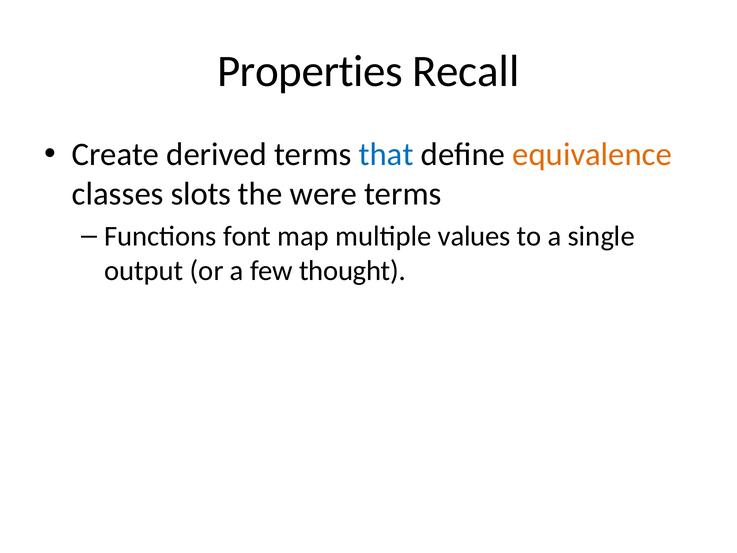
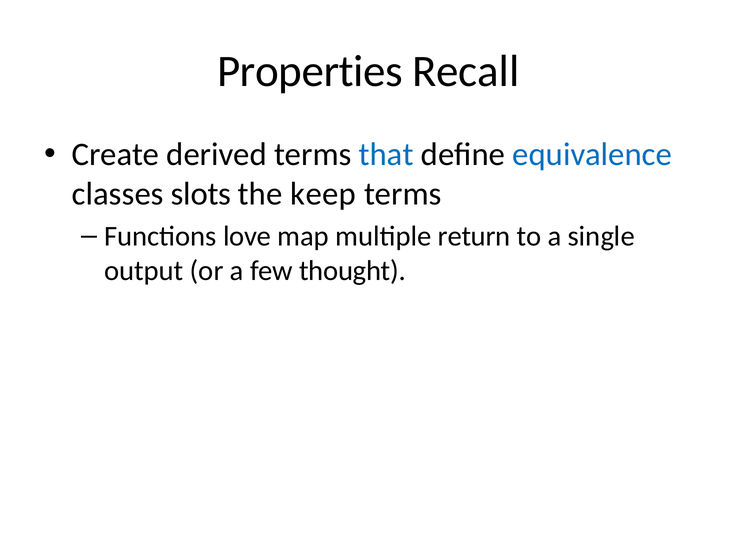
equivalence colour: orange -> blue (592, 155)
were: were -> keep (323, 194)
font: font -> love (247, 236)
values: values -> return (474, 236)
